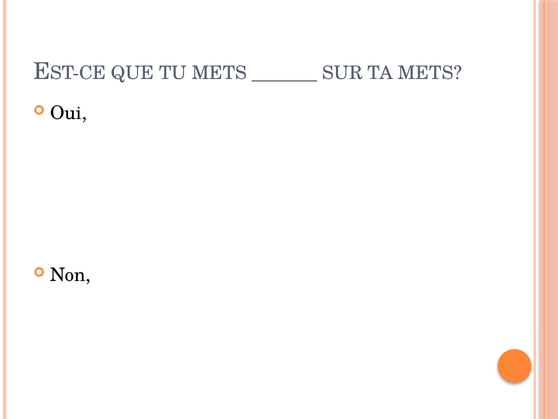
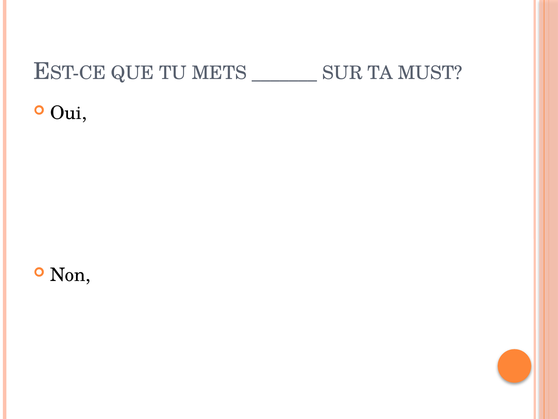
TA METS: METS -> MUST (430, 73)
